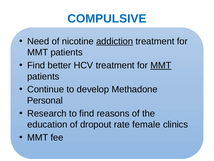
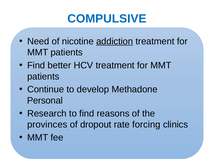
MMT underline: present -> none (161, 65)
education: education -> provinces (47, 124)
female: female -> forcing (146, 124)
